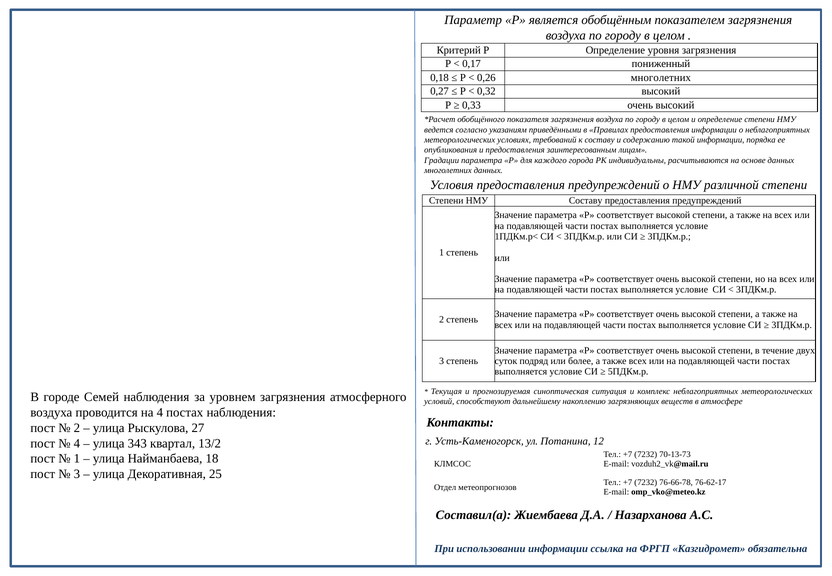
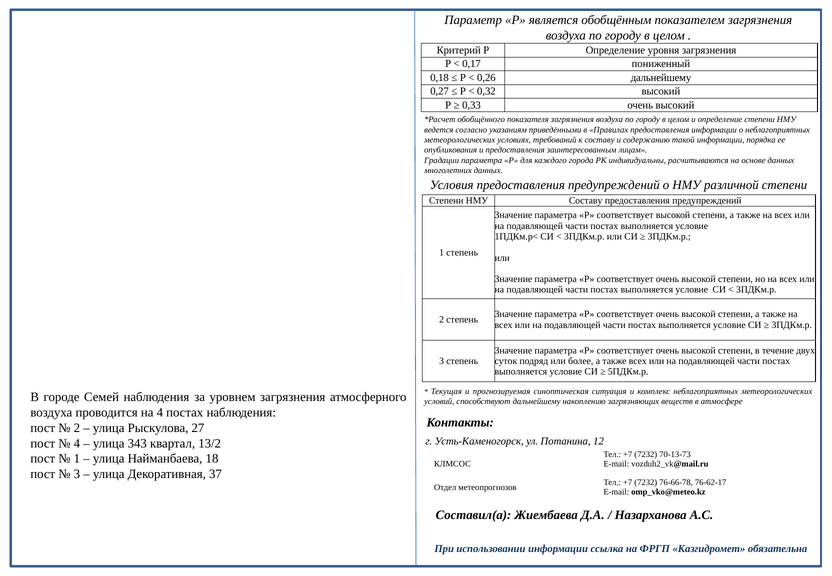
0,26 многолетних: многолетних -> дальнейшему (661, 78)
25: 25 -> 37 (215, 474)
